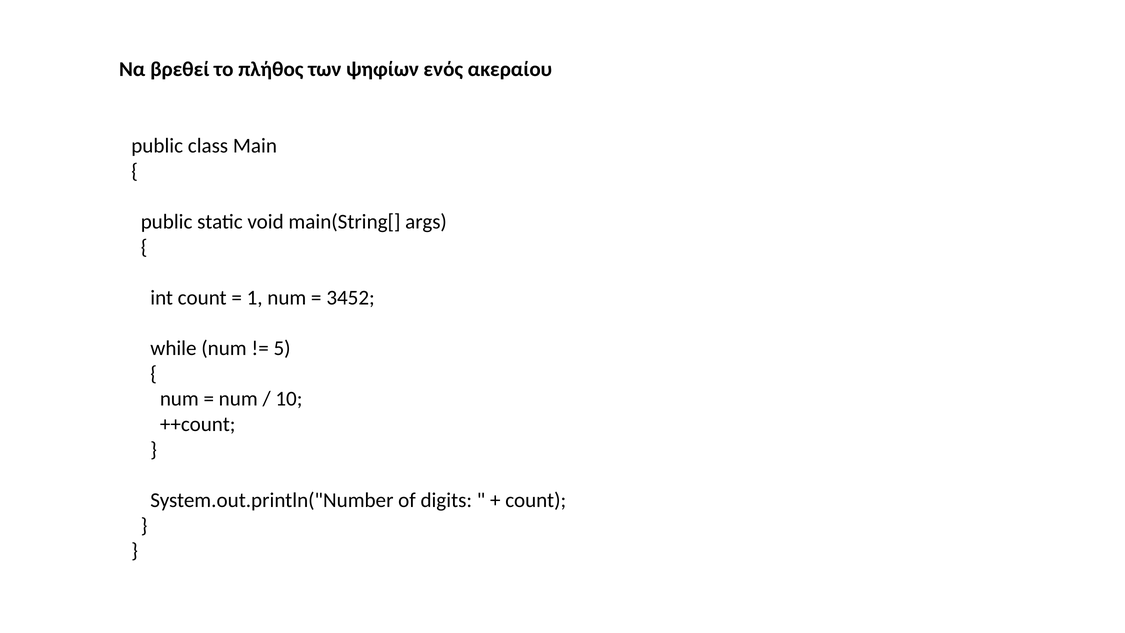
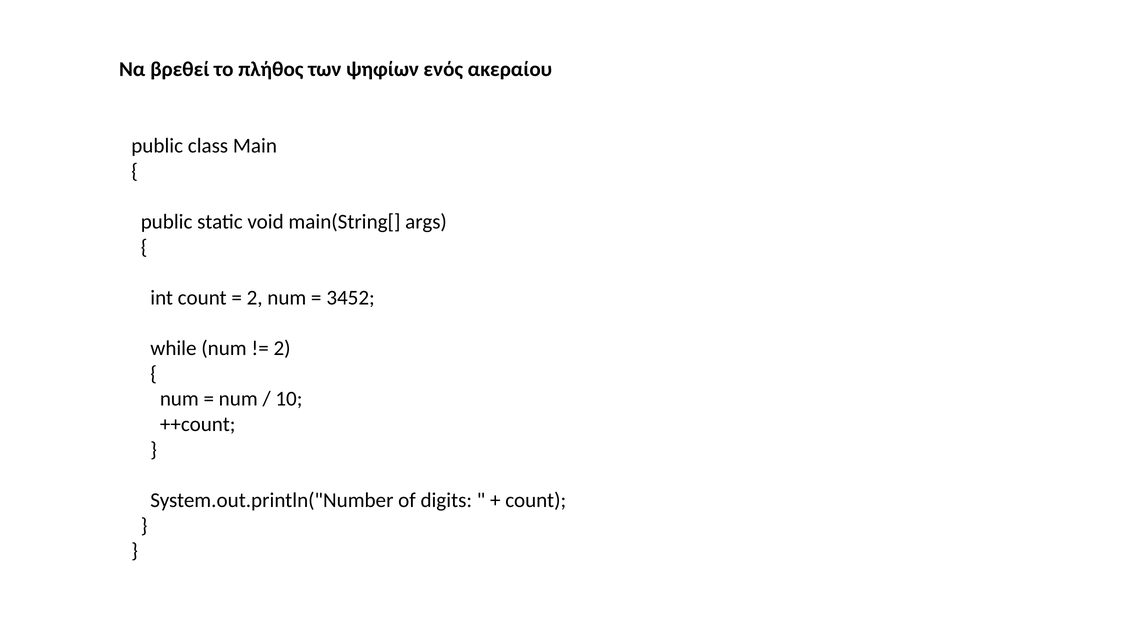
1: 1 -> 2 (255, 298)
5: 5 -> 2 (282, 348)
